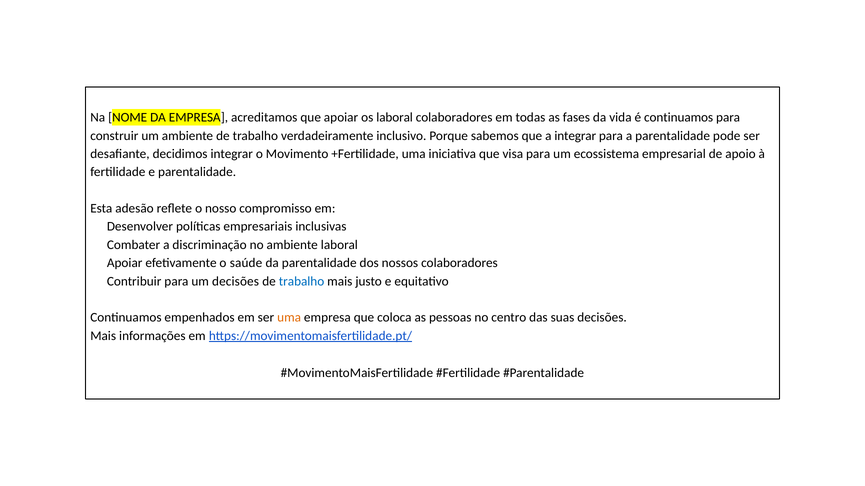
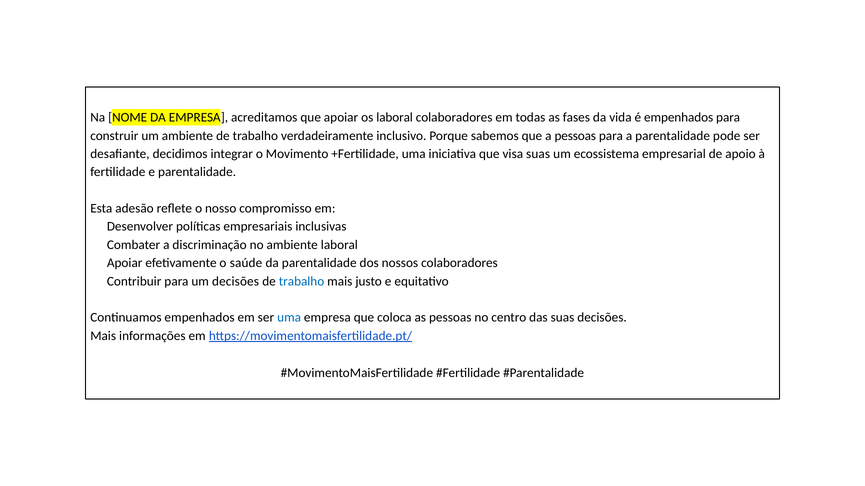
é continuamos: continuamos -> empenhados (679, 118)
a integrar: integrar -> pessoas (575, 136)
visa para: para -> suas (538, 154)
uma colour: orange -> blue (289, 318)
